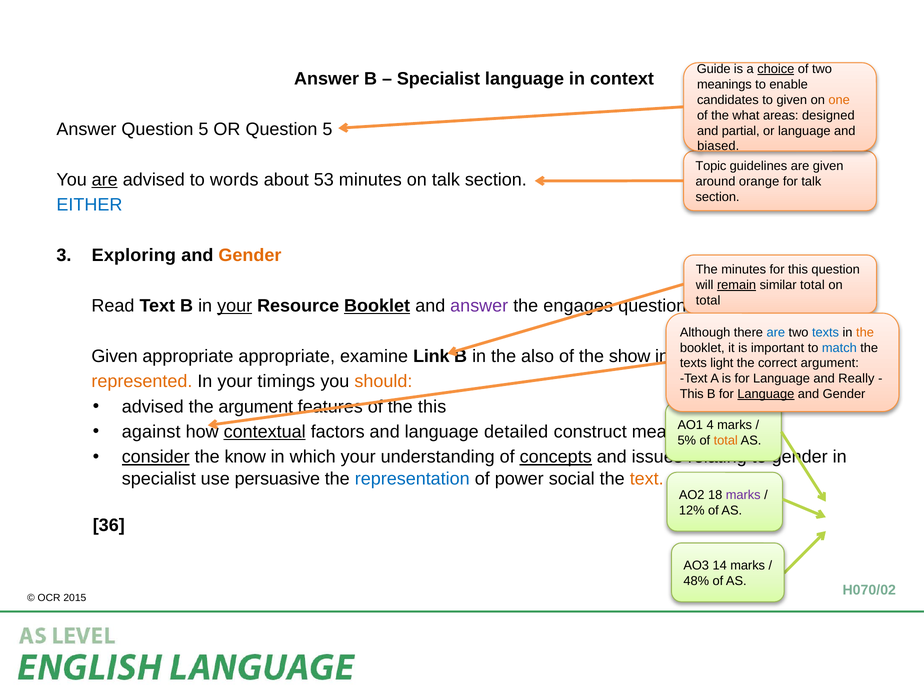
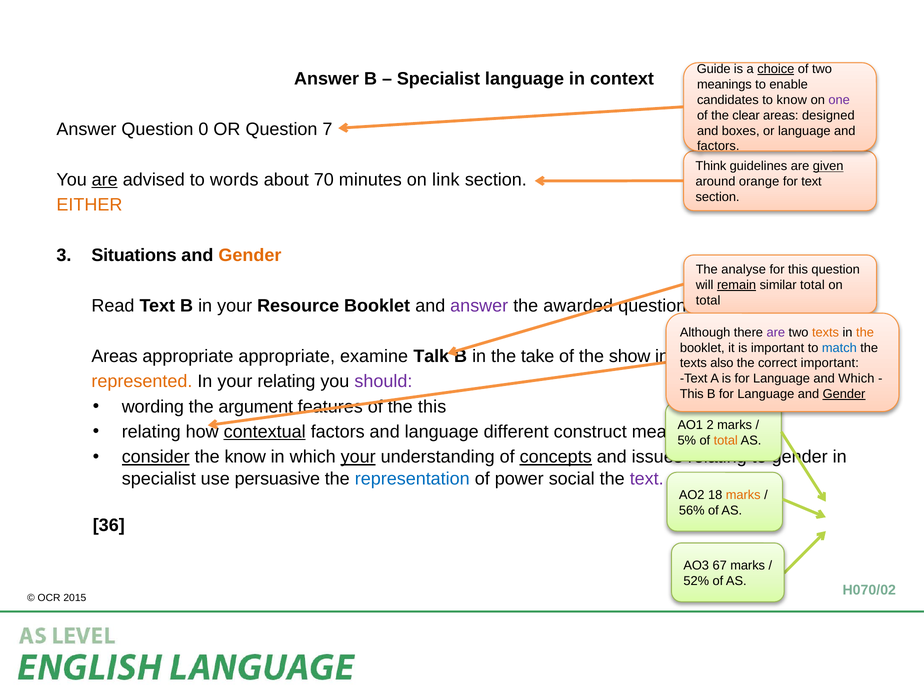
to given: given -> know (792, 100)
one colour: orange -> purple (839, 100)
what: what -> clear (746, 115)
Answer Question 5: 5 -> 0 (203, 129)
OR Question 5: 5 -> 7 (327, 129)
partial: partial -> boxes (741, 131)
biased: biased -> factors (718, 146)
Topic: Topic -> Think (711, 166)
given underline: none -> present (828, 166)
53: 53 -> 70 (324, 180)
on talk: talk -> link (446, 180)
for talk: talk -> text (811, 182)
EITHER colour: blue -> orange (89, 205)
Exploring: Exploring -> Situations (134, 255)
The minutes: minutes -> analyse (744, 270)
your underline: present -> none (235, 306)
Booklet underline: present -> none (377, 306)
engages: engages -> awarded (578, 306)
are colour: blue -> purple (776, 332)
texts colour: blue -> orange (826, 332)
Given: Given -> Areas (115, 356)
Link: Link -> Talk (431, 356)
also: also -> take (538, 356)
light: light -> also (722, 363)
argument: argument -> important (830, 363)
and Really: Really -> Which (856, 379)
your timings: timings -> relating (286, 381)
should colour: orange -> purple (383, 381)
Language underline: present -> none (766, 394)
Gender underline: none -> present (844, 394)
advised: advised -> wording (153, 407)
4: 4 -> 2 (710, 425)
against: against -> relating (151, 432)
detailed: detailed -> different (516, 432)
your underline: none -> present (358, 457)
text colour: orange -> purple (647, 479)
marks colour: purple -> orange (743, 495)
12%: 12% -> 56% (692, 510)
14: 14 -> 67 (720, 566)
48%: 48% -> 52% (696, 581)
